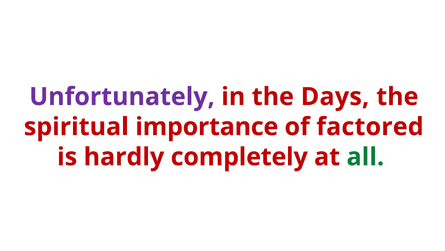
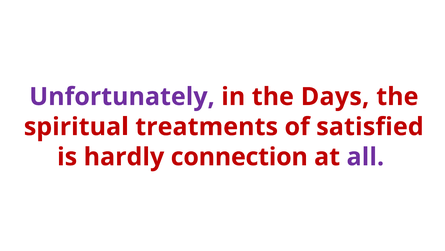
importance: importance -> treatments (207, 127)
factored: factored -> satisfied (370, 127)
completely: completely -> connection (239, 157)
all colour: green -> purple (365, 157)
